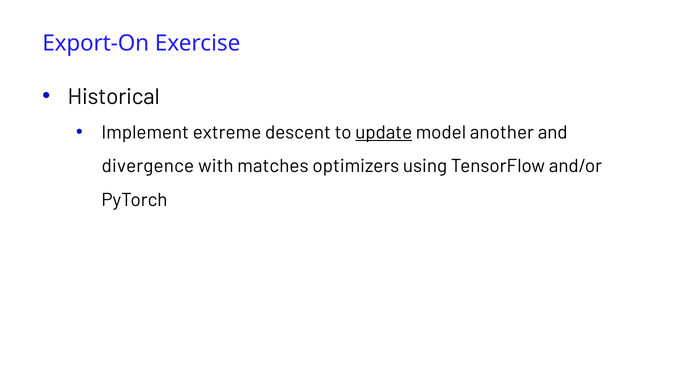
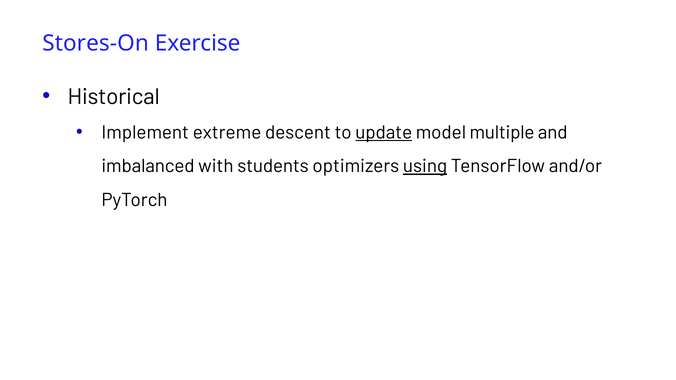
Export-On: Export-On -> Stores-On (96, 43)
another: another -> multiple (502, 133)
divergence: divergence -> imbalanced (148, 166)
matches: matches -> students (273, 166)
using underline: none -> present (425, 166)
